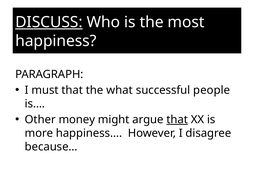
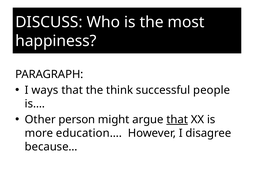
DISCUSS underline: present -> none (49, 22)
must: must -> ways (45, 90)
what: what -> think (120, 90)
money: money -> person (77, 119)
happiness…: happiness… -> education… (89, 133)
